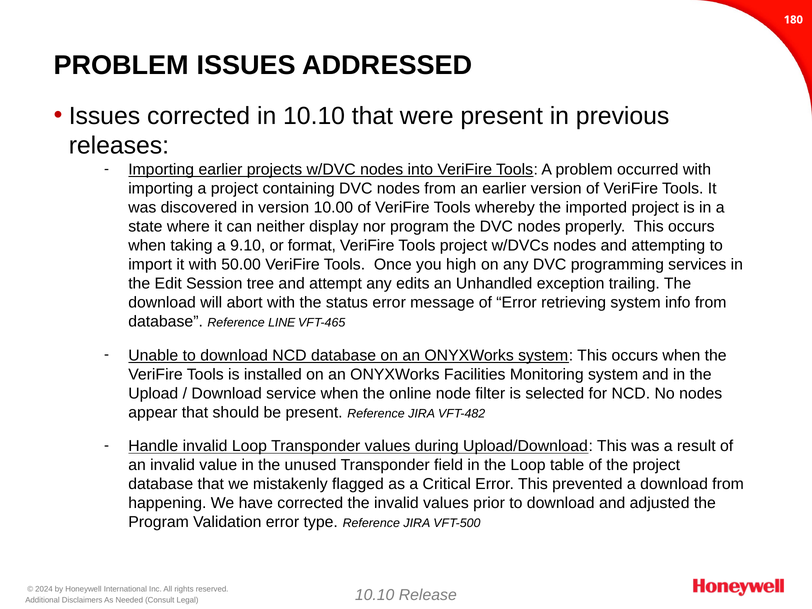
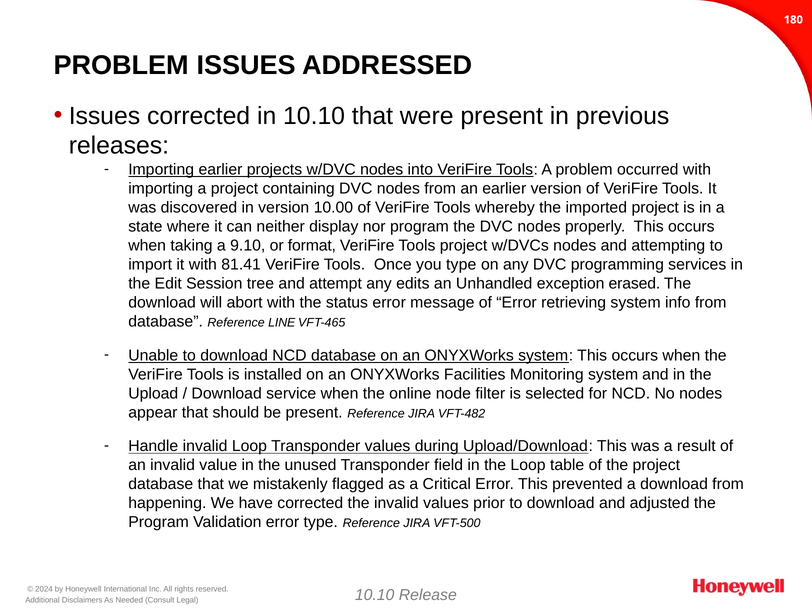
50.00: 50.00 -> 81.41 (241, 264)
you high: high -> type (461, 264)
trailing: trailing -> erased (634, 283)
